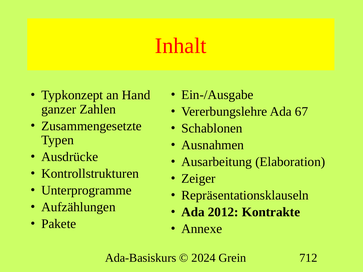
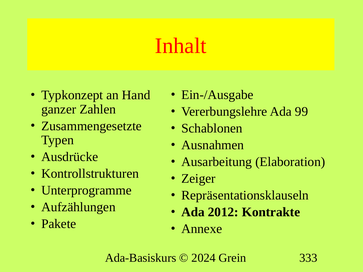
67: 67 -> 99 (301, 112)
712: 712 -> 333 (308, 258)
